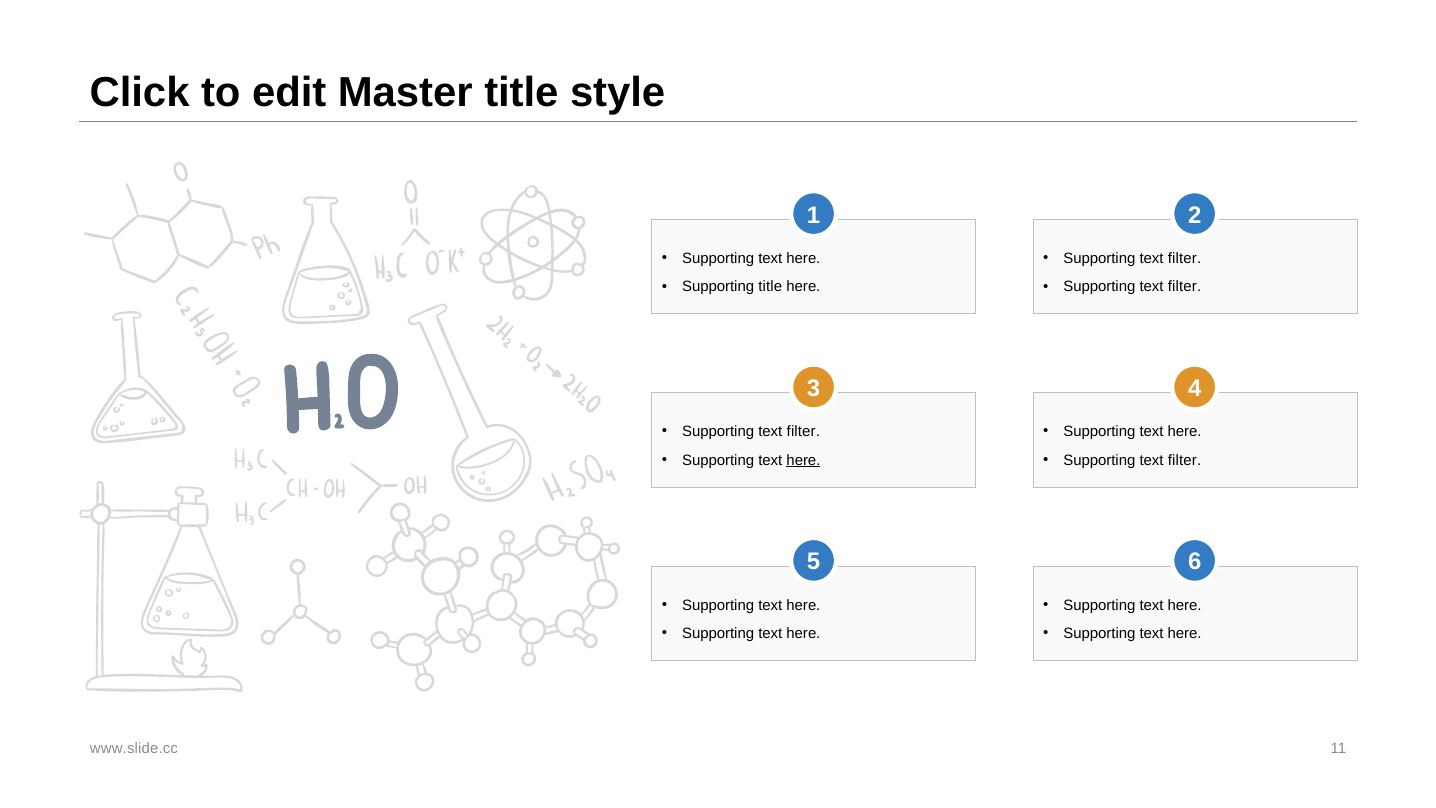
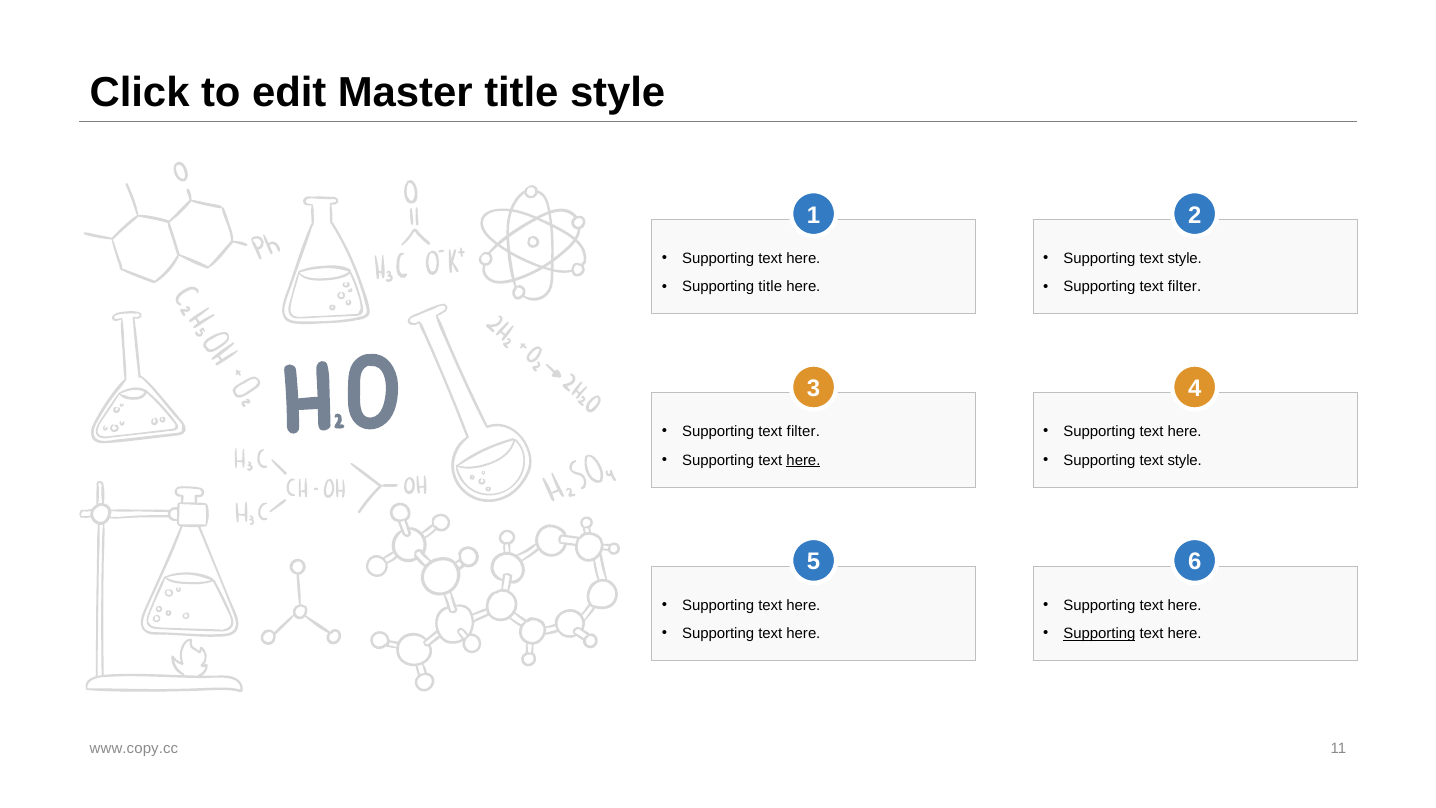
filter: filter -> style (1185, 258)
filter: filter -> style (1185, 460)
Supporting underline: none -> present (1099, 634)
www.slide.cc: www.slide.cc -> www.copy.cc (134, 748)
